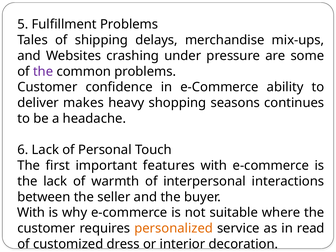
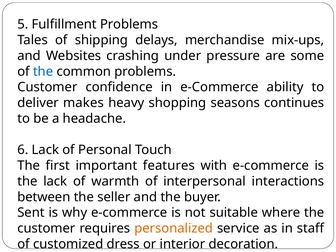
the colour: purple -> blue (43, 71)
With: With -> Sent (31, 213)
read: read -> staff (311, 228)
